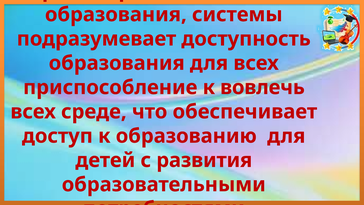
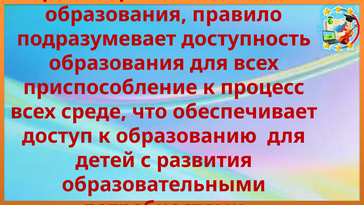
системы: системы -> правило (237, 15)
к вовлечь: вовлечь -> процесс (262, 87)
